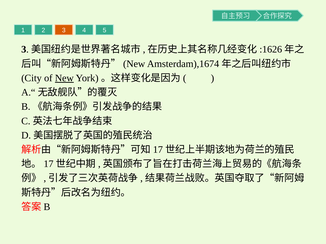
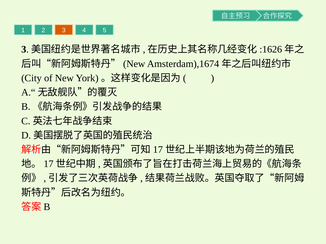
New underline: present -> none (64, 78)
